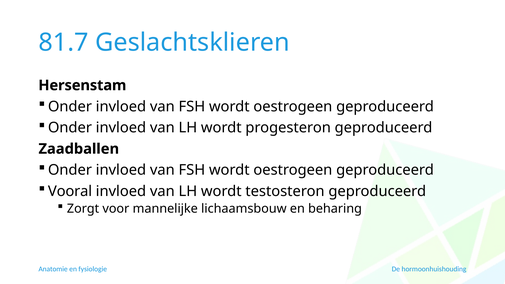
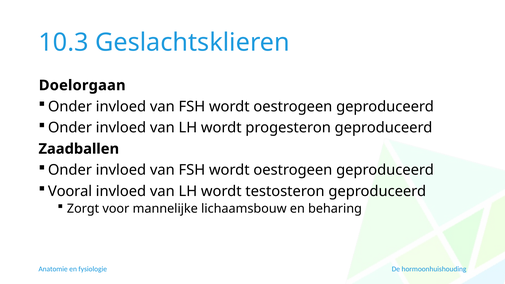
81.7: 81.7 -> 10.3 (64, 42)
Hersenstam: Hersenstam -> Doelorgaan (82, 85)
